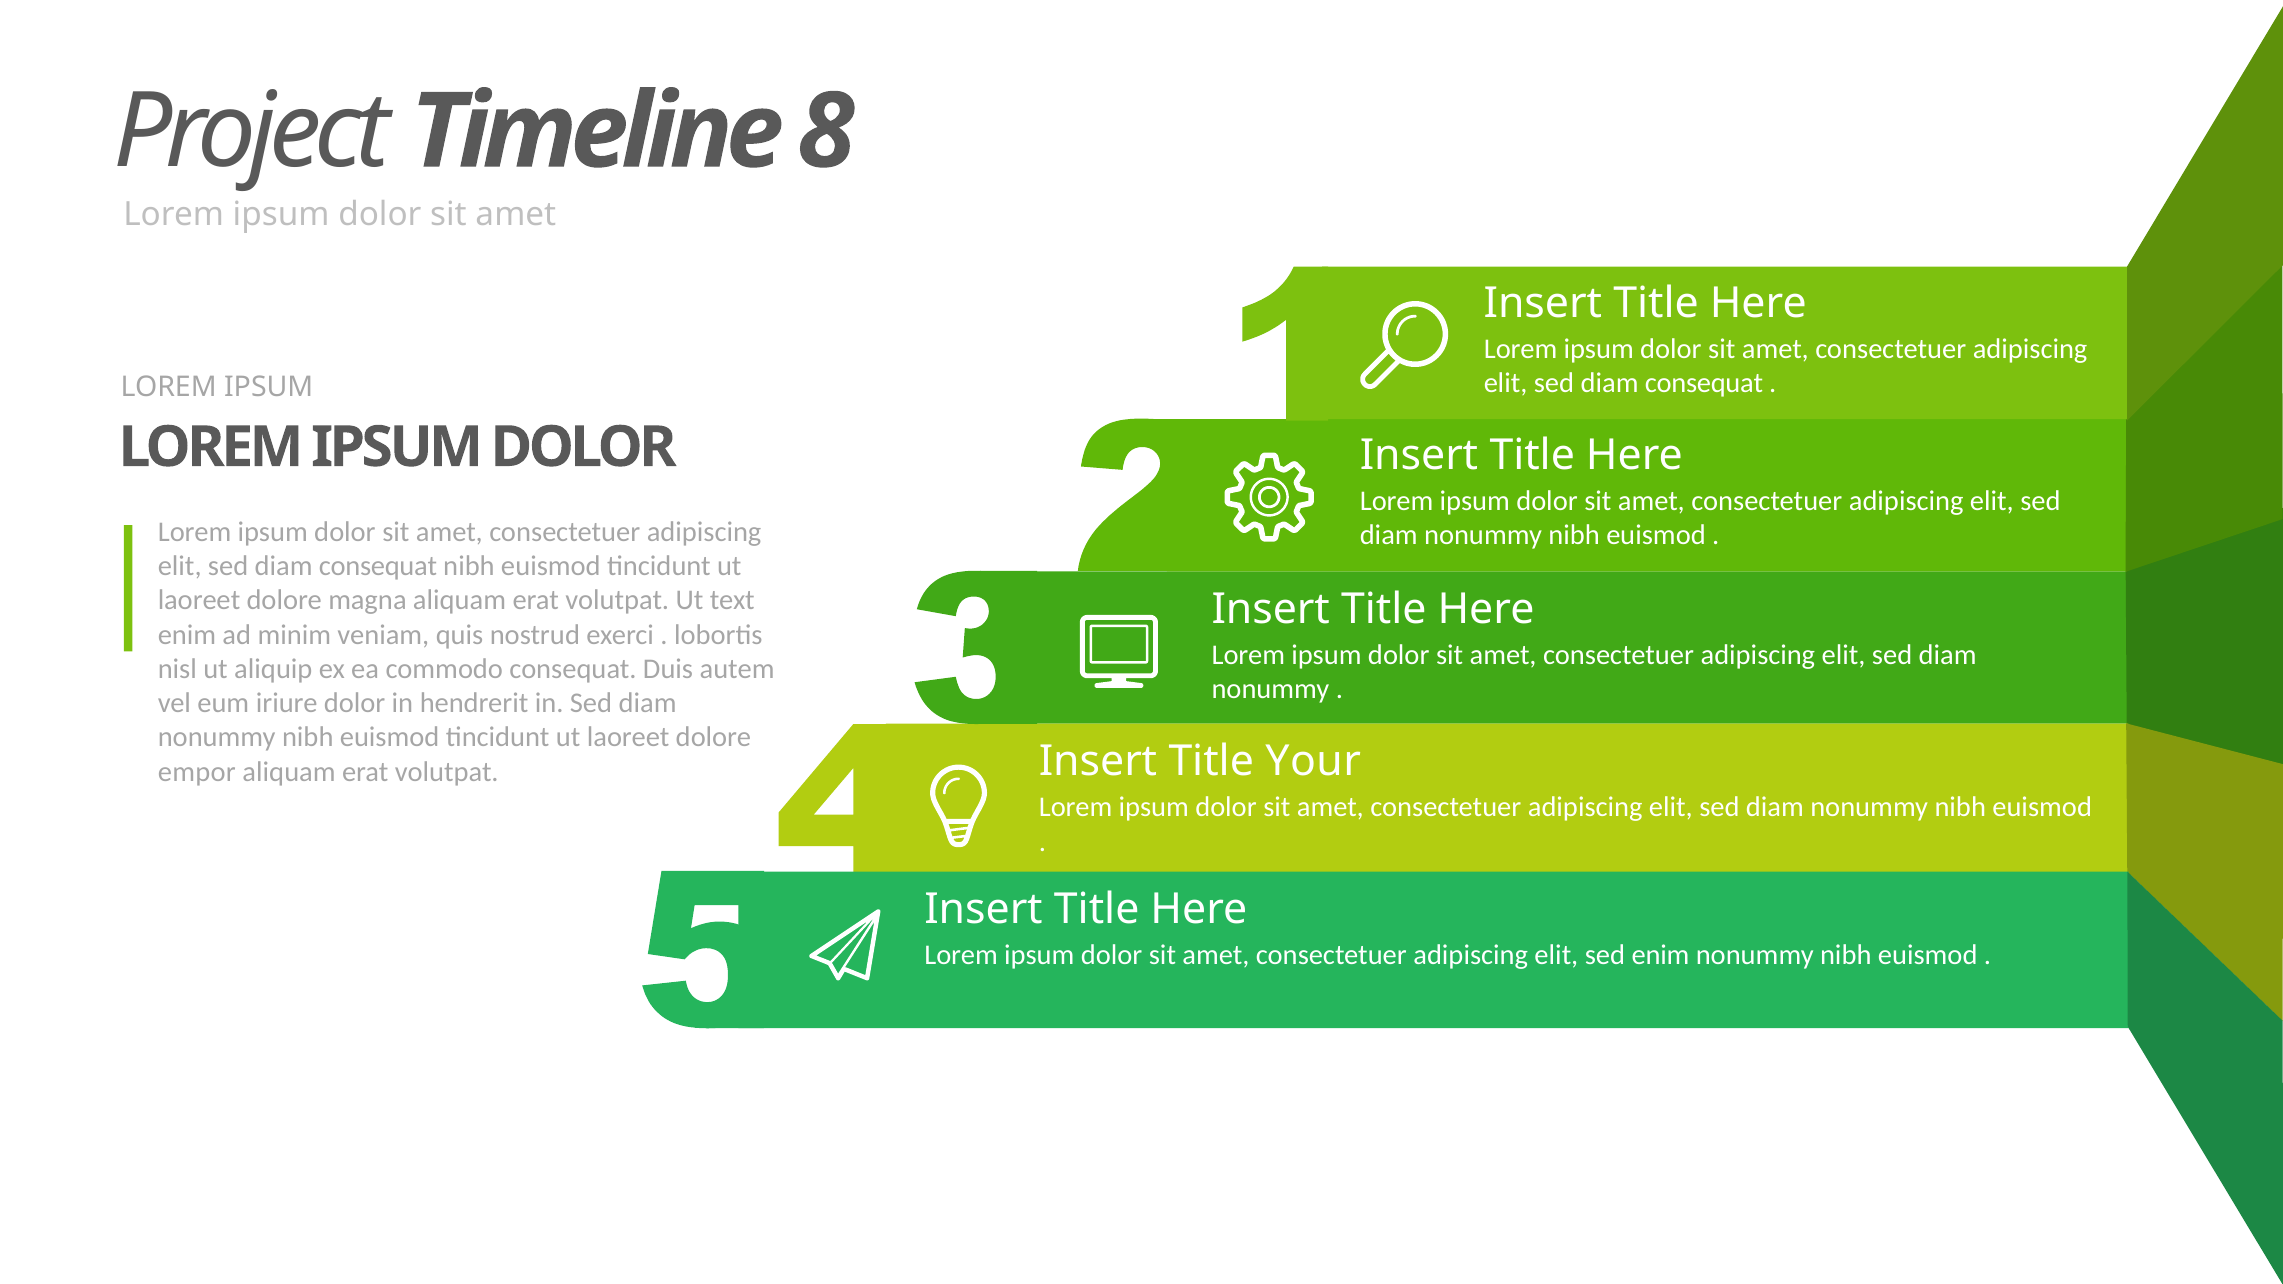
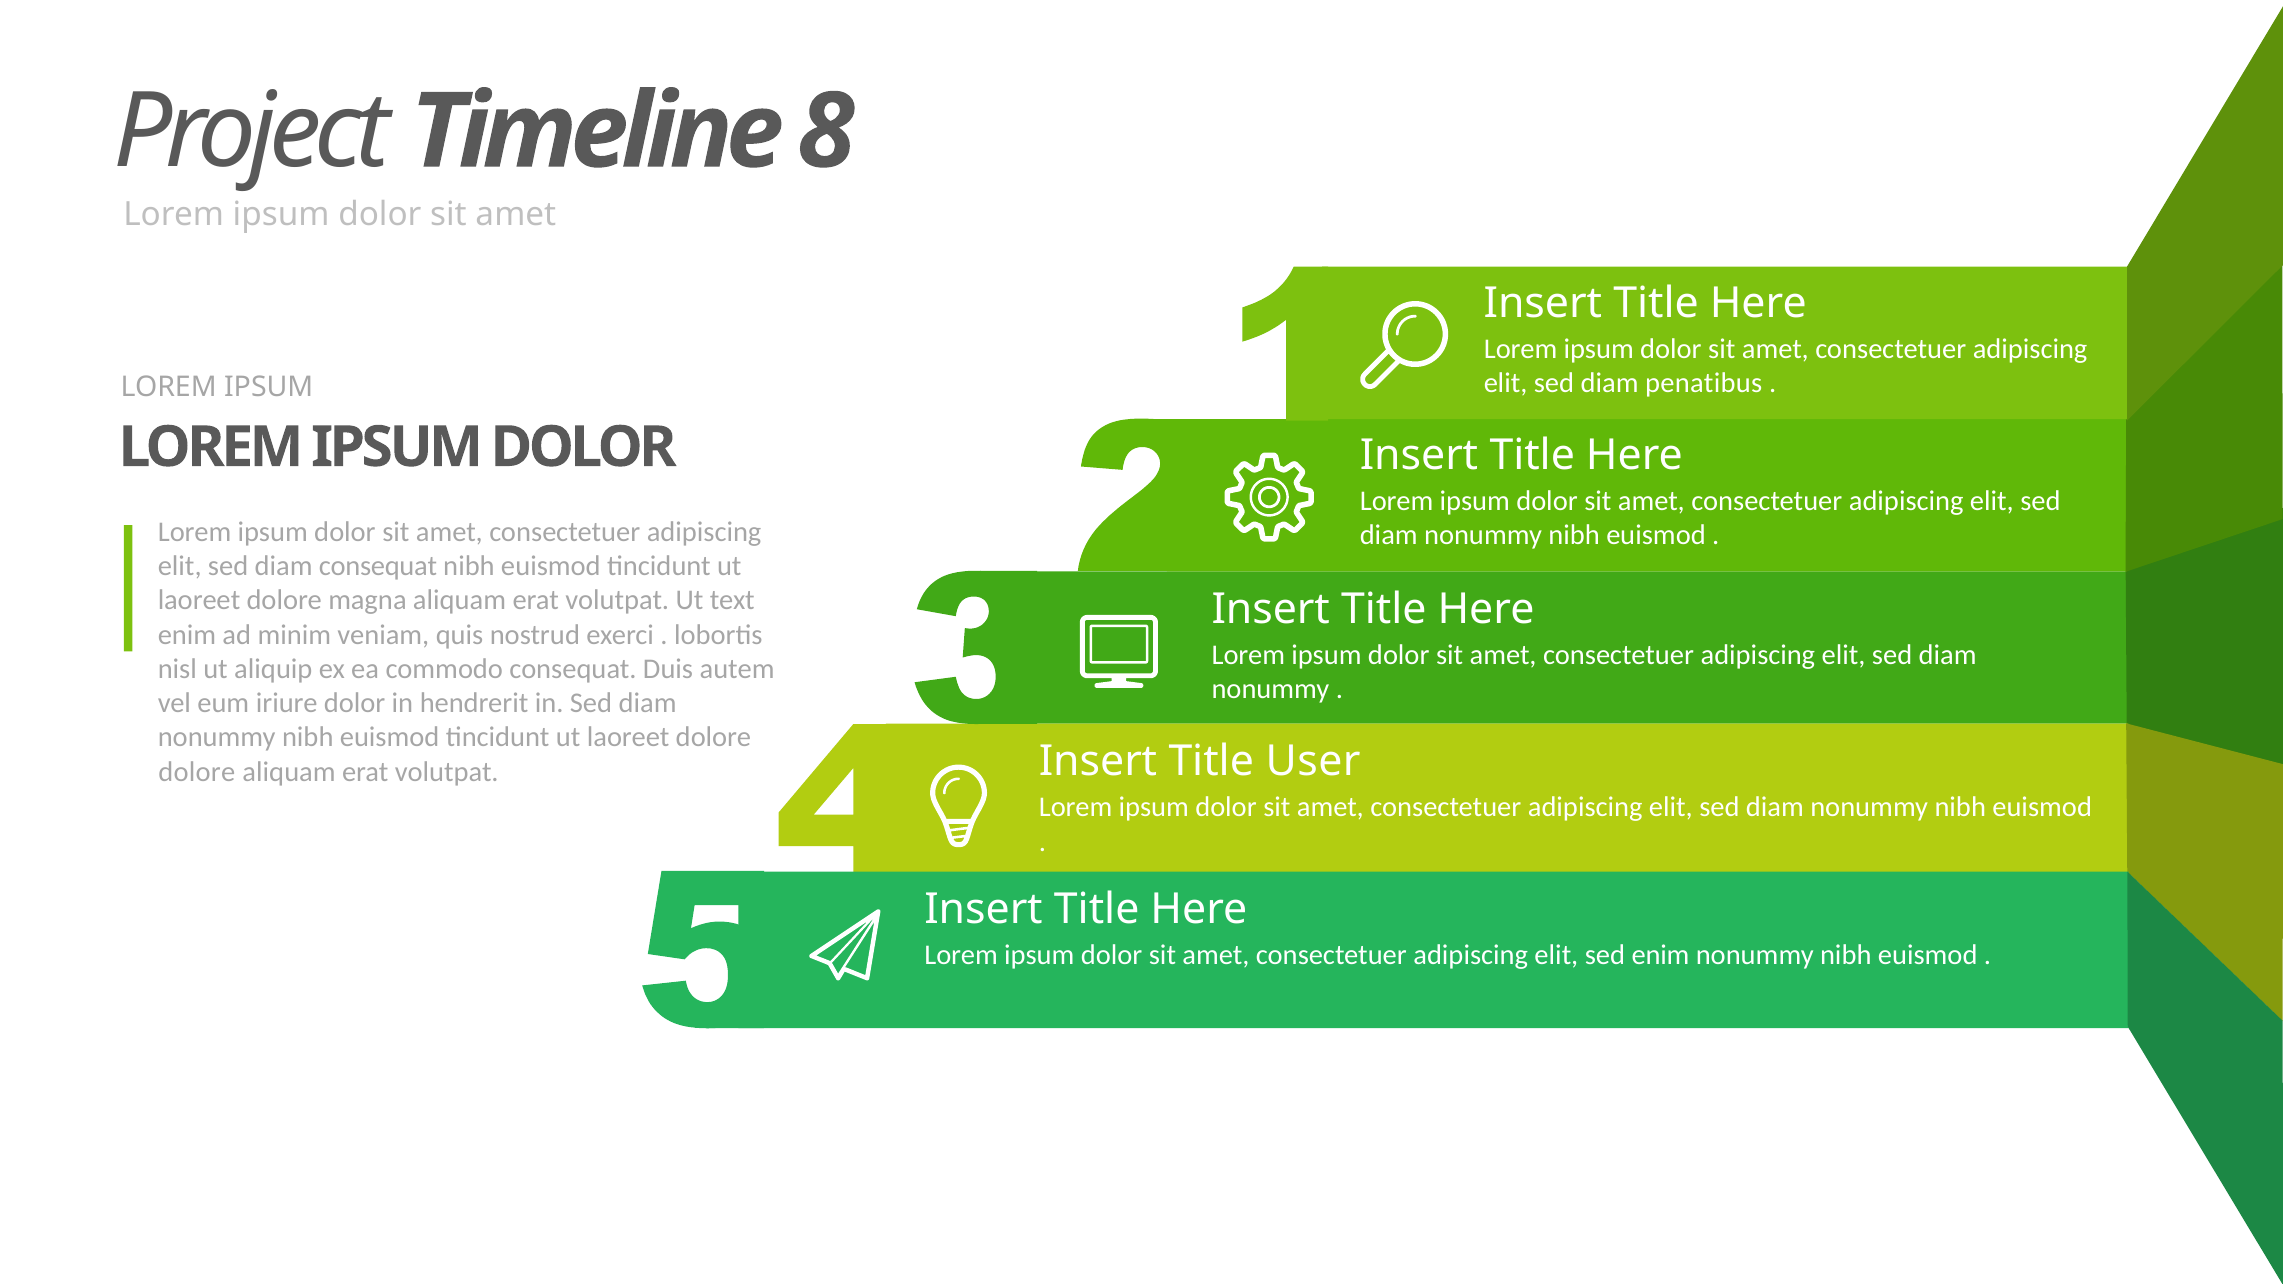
consequat: consequat -> penatibus (1704, 383)
Your: Your -> User (1313, 762)
empor: empor -> dolore (197, 772)
